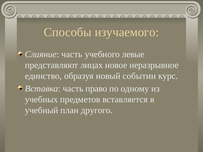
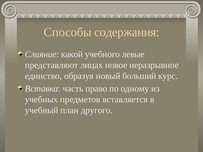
изучаемого: изучаемого -> содержания (127, 32)
Слияние часть: часть -> какой (72, 54)
событии: событии -> больший (139, 76)
